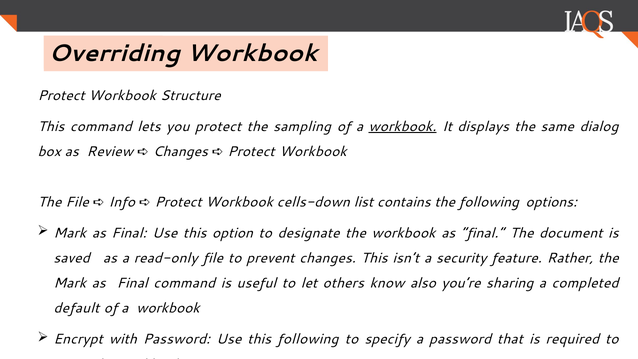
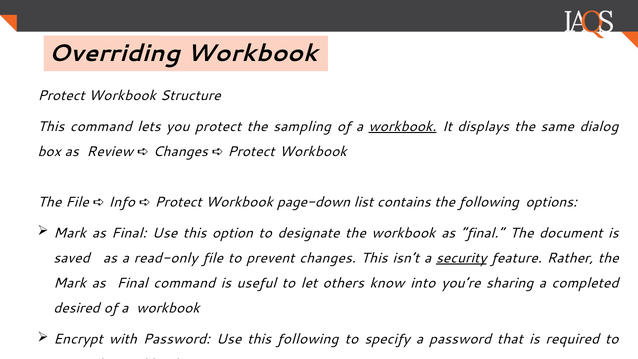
cells-down: cells-down -> page-down (314, 202)
security underline: none -> present (461, 258)
also: also -> into (423, 283)
default: default -> desired (77, 308)
